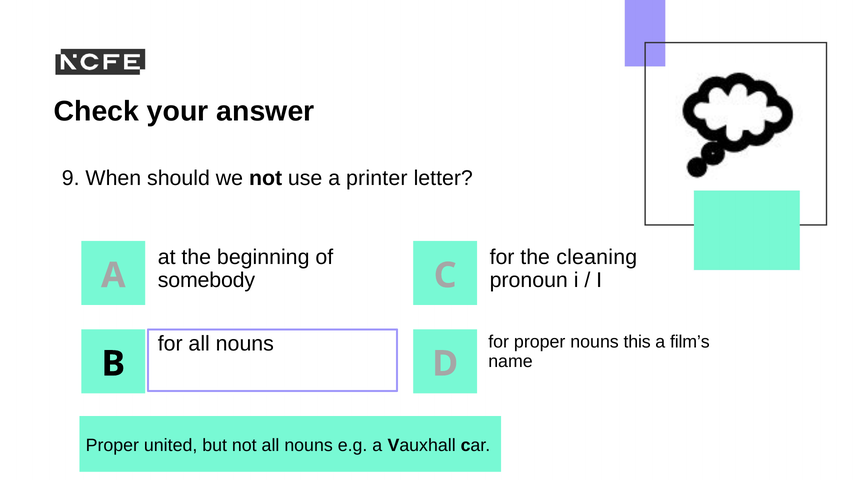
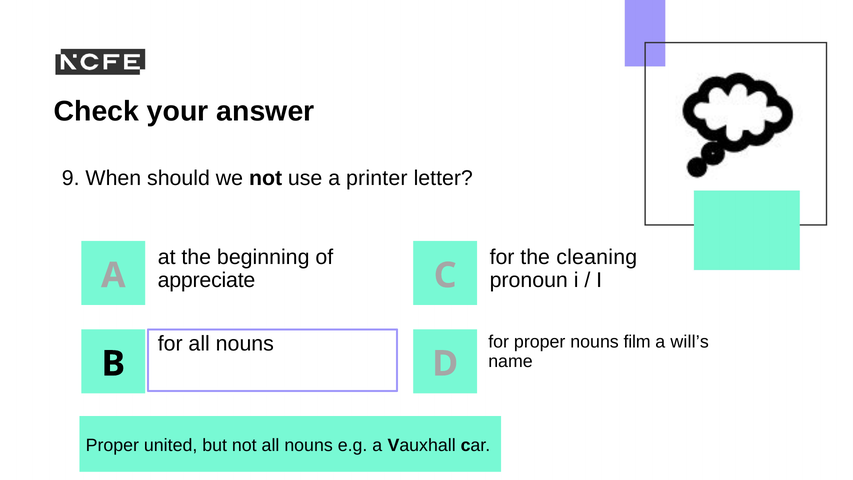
somebody: somebody -> appreciate (206, 280)
this: this -> film (637, 342)
film’s: film’s -> will’s (690, 342)
